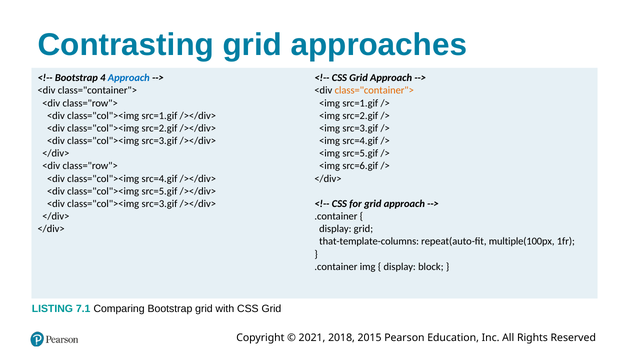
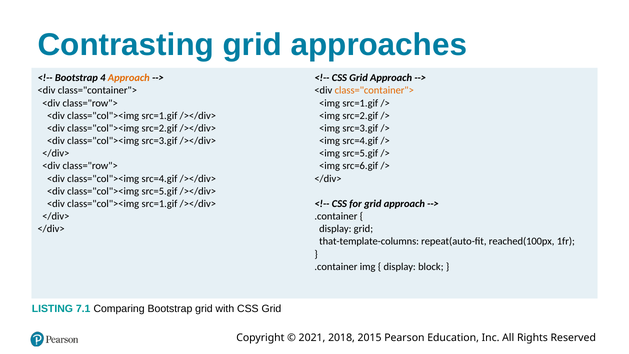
Approach colour: blue -> orange (129, 78)
src=3.gif: src=3.gif -> src=1.gif (159, 204)
multiple(100px: multiple(100px -> reached(100px (522, 241)
